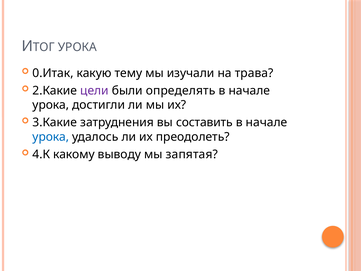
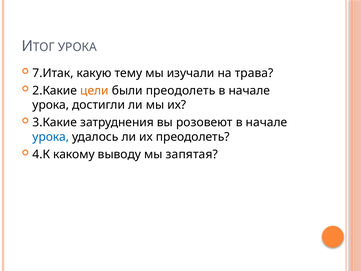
0.Итак: 0.Итак -> 7.Итак (53, 73)
цели colour: purple -> orange (94, 90)
были определять: определять -> преодолеть (181, 90)
составить: составить -> розовеют (204, 122)
